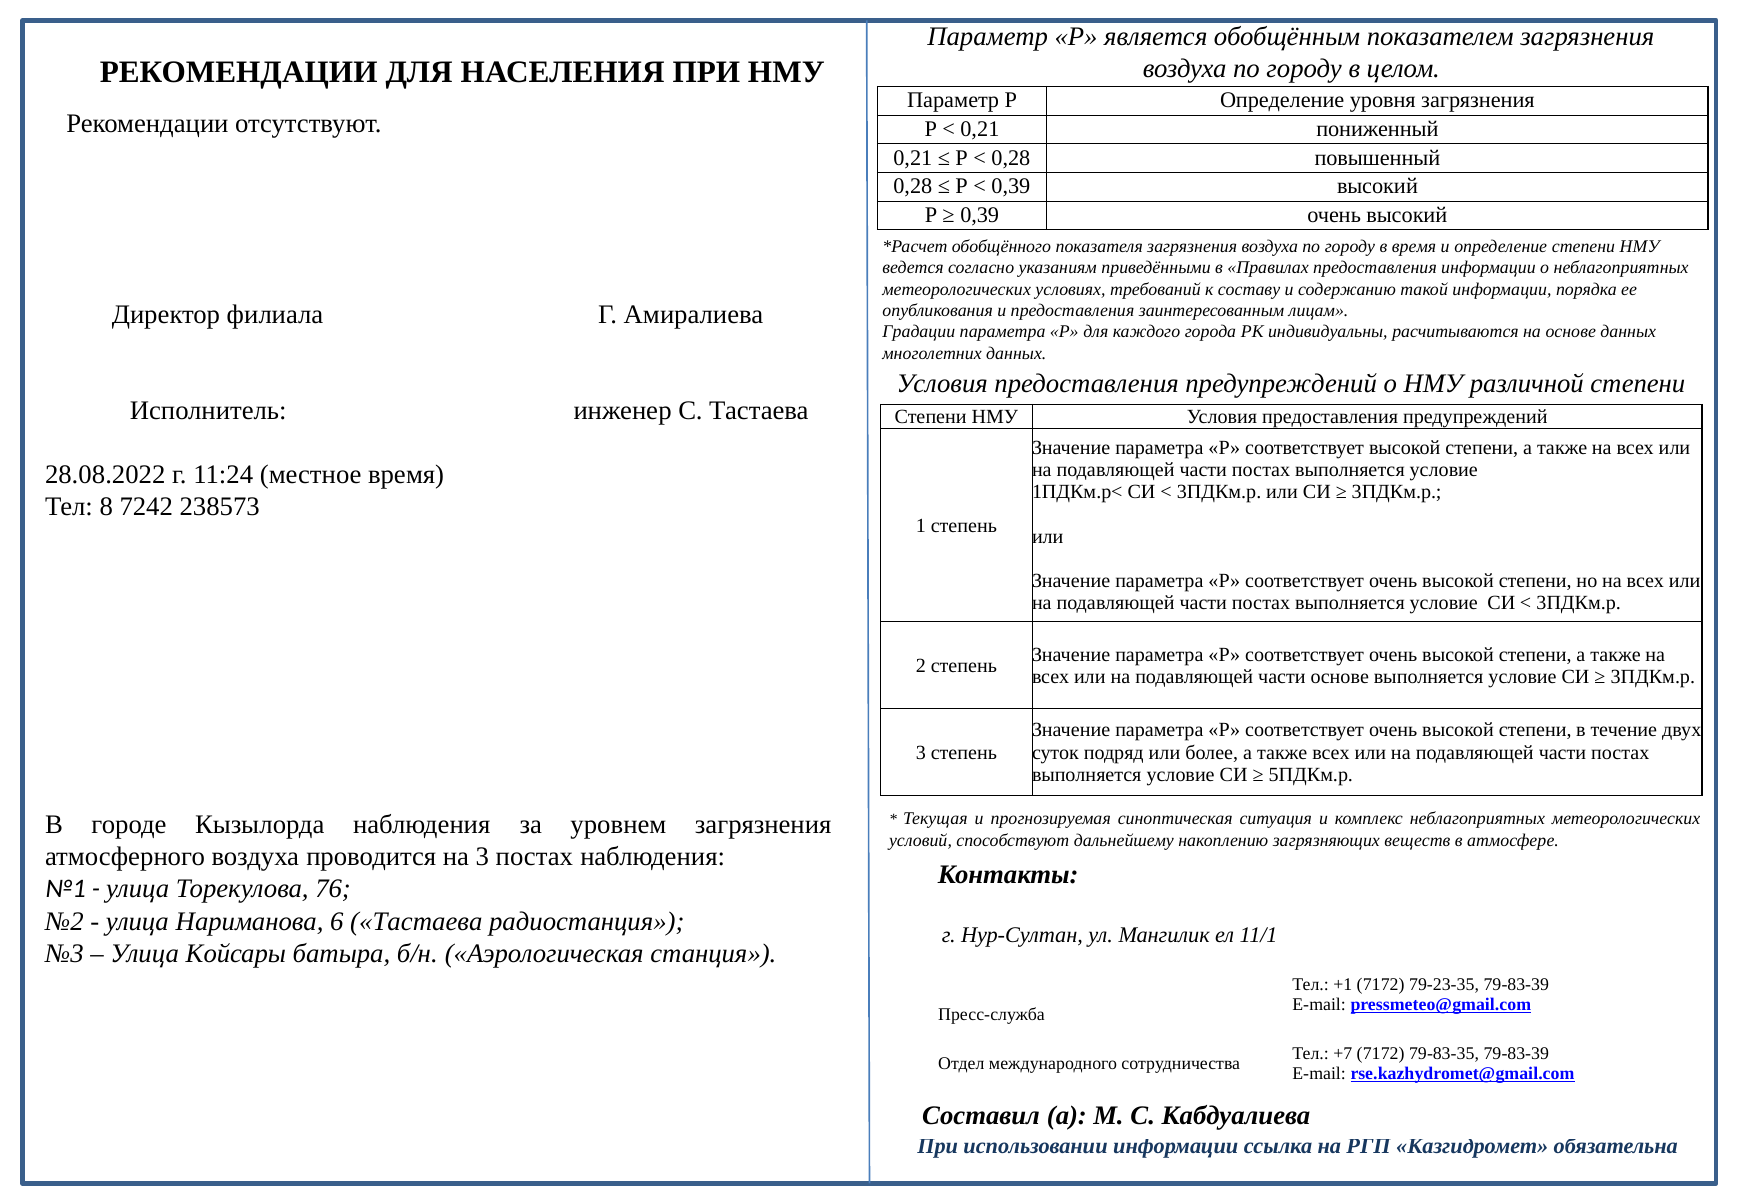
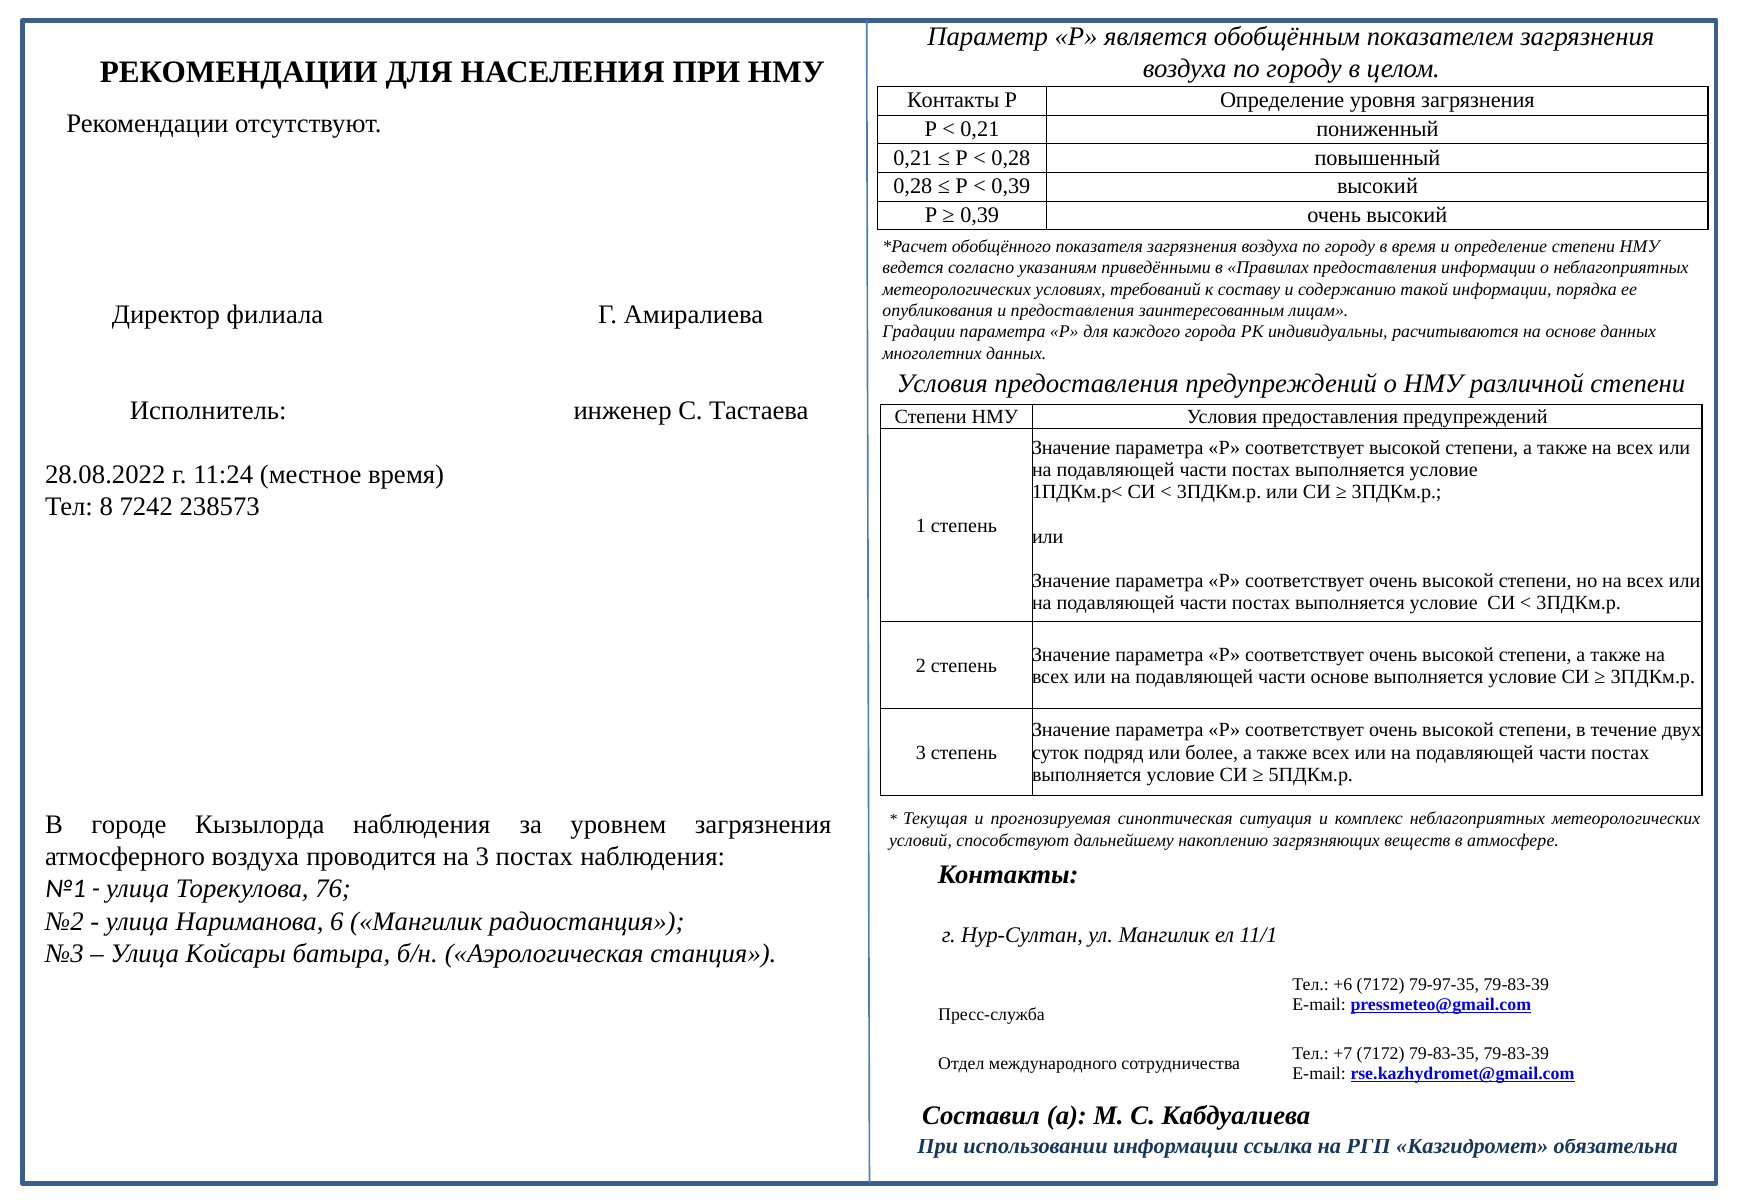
Параметр: Параметр -> Контакты (953, 100)
6 Тастаева: Тастаева -> Мангилик (416, 921)
+1: +1 -> +6 (1343, 984)
79-23-35: 79-23-35 -> 79-97-35 (1444, 984)
